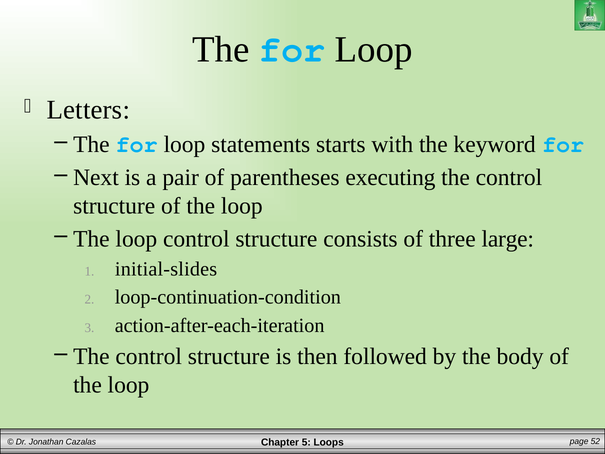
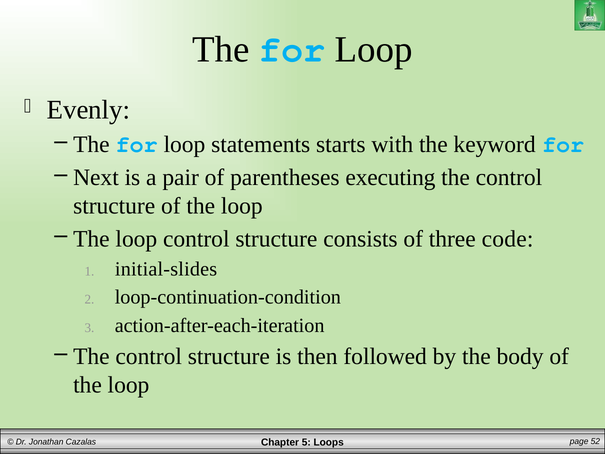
Letters: Letters -> Evenly (88, 110)
large: large -> code (508, 239)
